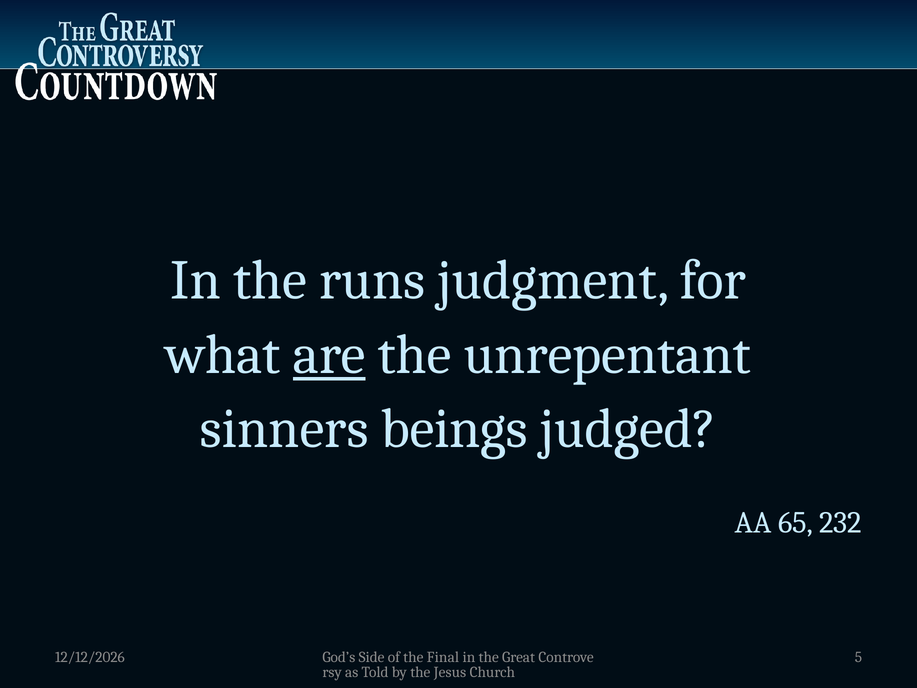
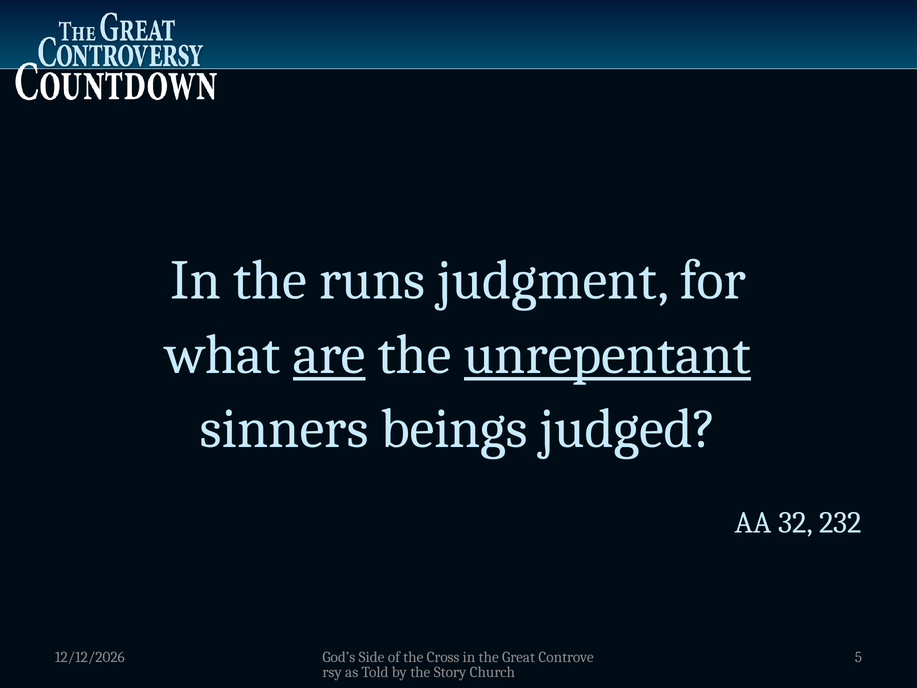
unrepentant underline: none -> present (607, 354)
65: 65 -> 32 (796, 523)
Final: Final -> Cross (443, 657)
Jesus: Jesus -> Story (450, 672)
